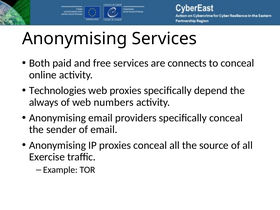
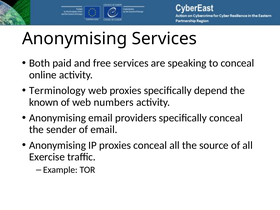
connects: connects -> speaking (187, 63)
Technologies: Technologies -> Terminology (57, 90)
always: always -> known (44, 102)
